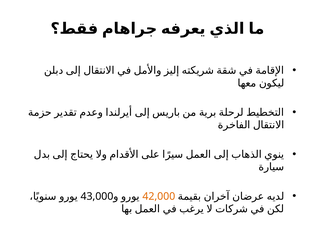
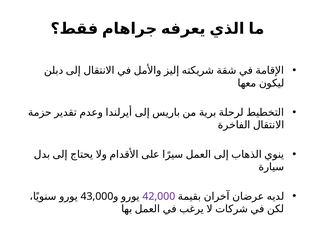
42,000 colour: orange -> purple (159, 197)
